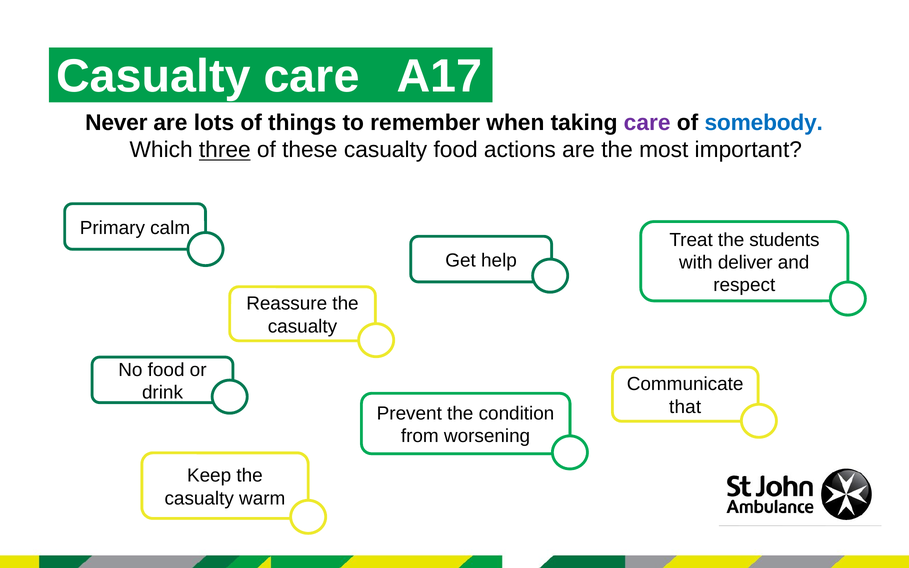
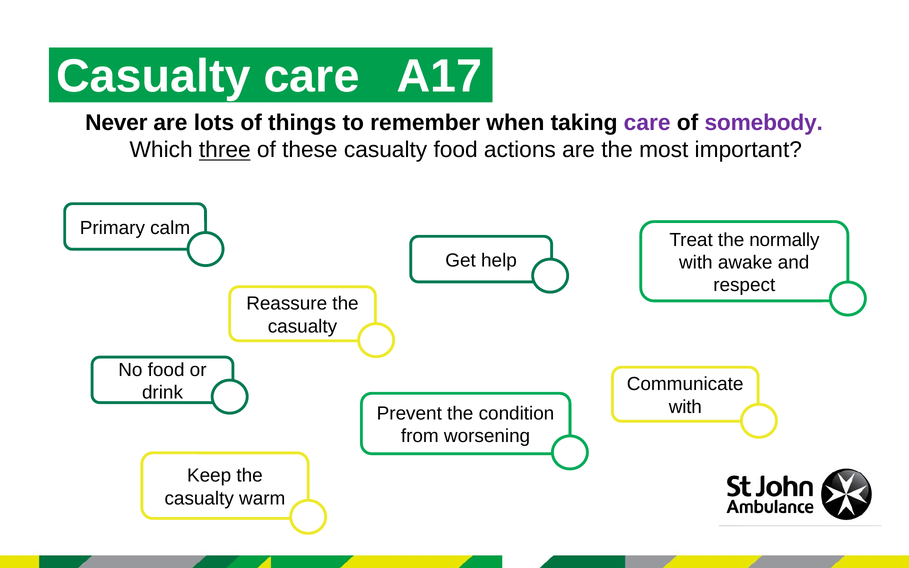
somebody colour: blue -> purple (764, 123)
students: students -> normally (784, 240)
deliver: deliver -> awake (745, 263)
that: that -> with (685, 407)
